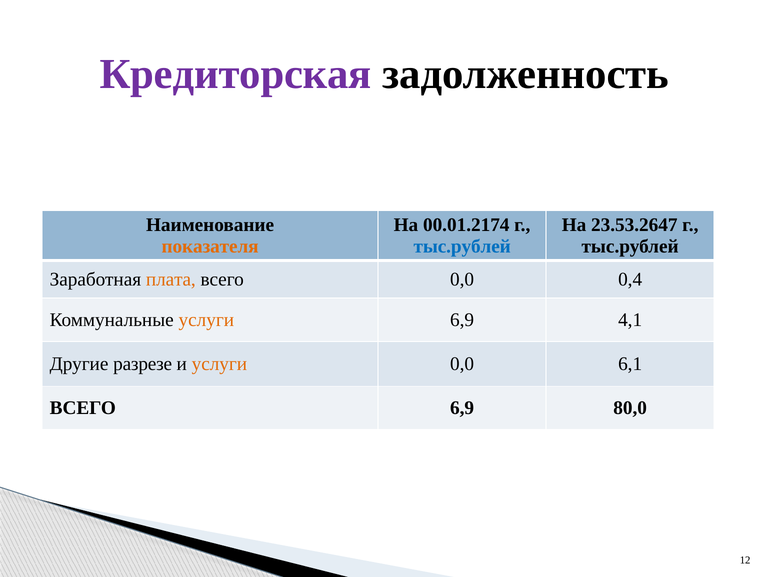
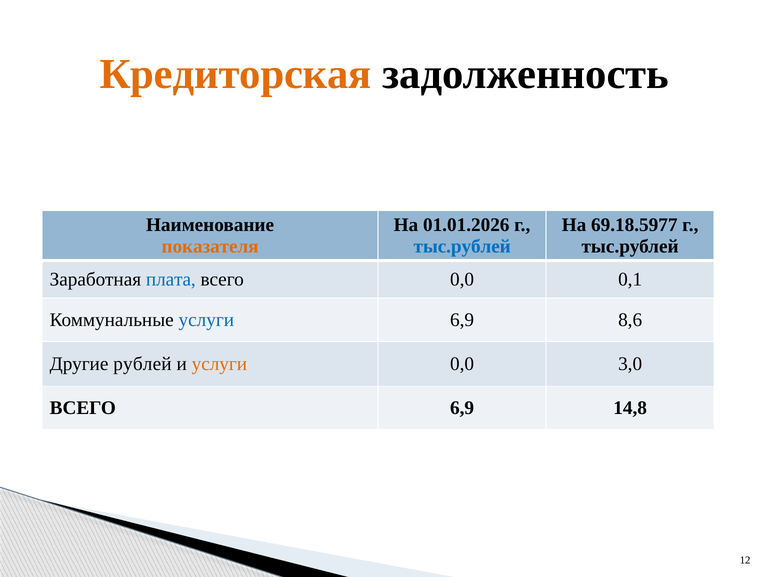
Кредиторская colour: purple -> orange (236, 74)
00.01.2174: 00.01.2174 -> 01.01.2026 (466, 225)
23.53.2647: 23.53.2647 -> 69.18.5977 (634, 225)
плата colour: orange -> blue (171, 279)
0,4: 0,4 -> 0,1 (630, 279)
услуги colour: orange -> blue (206, 320)
4,1: 4,1 -> 8,6 (630, 320)
разрезе: разрезе -> рублей (142, 364)
6,1: 6,1 -> 3,0 (630, 364)
80,0: 80,0 -> 14,8 (630, 408)
